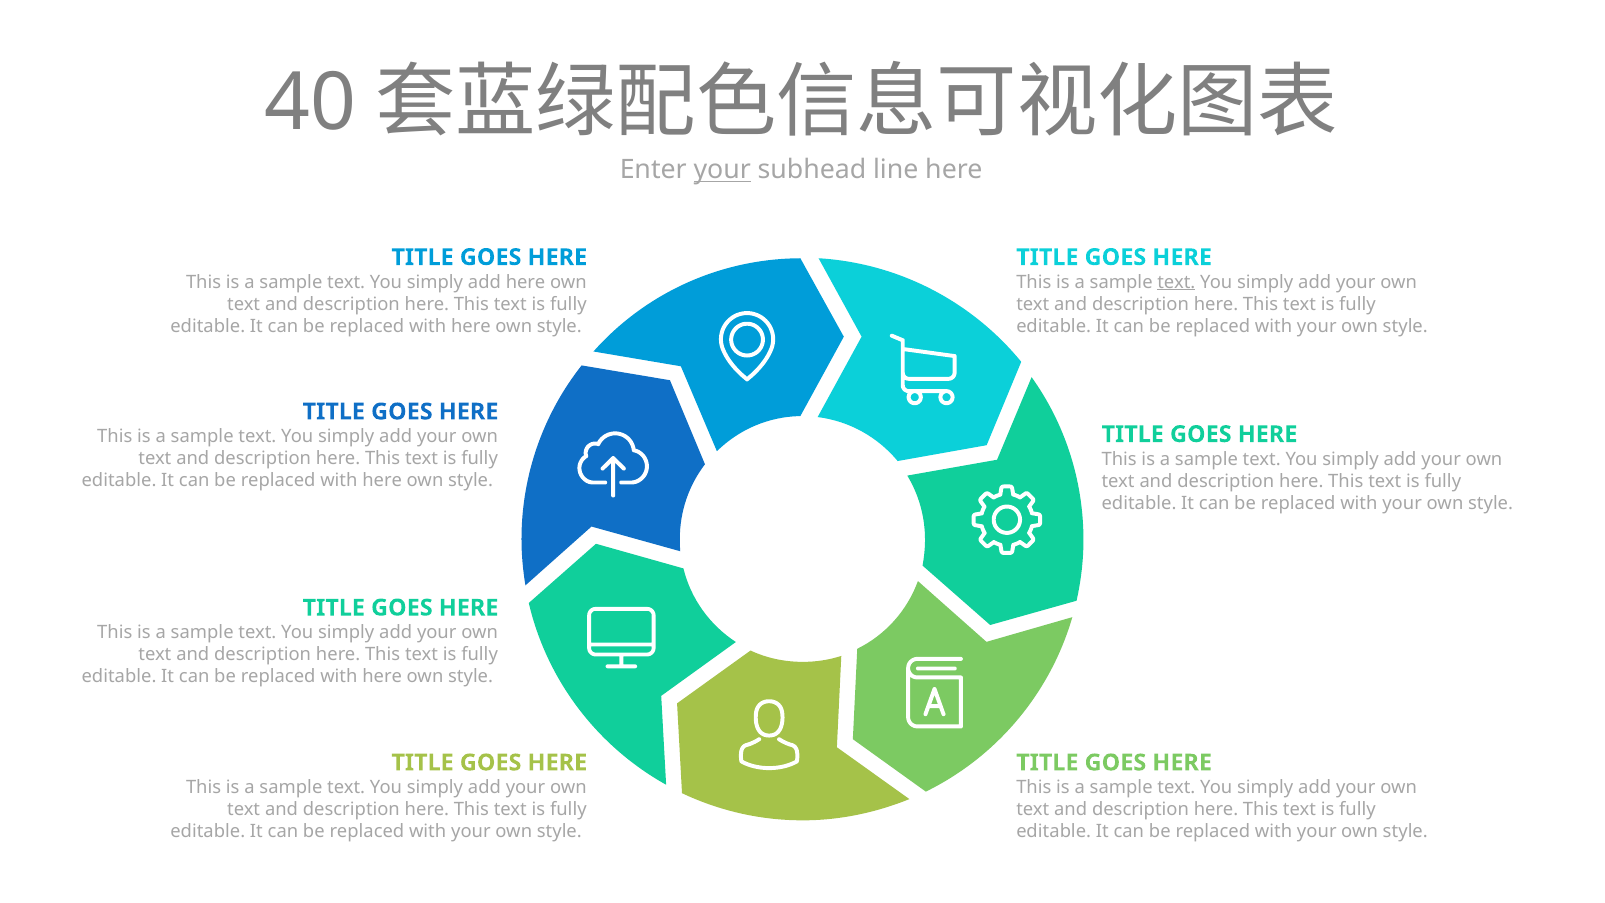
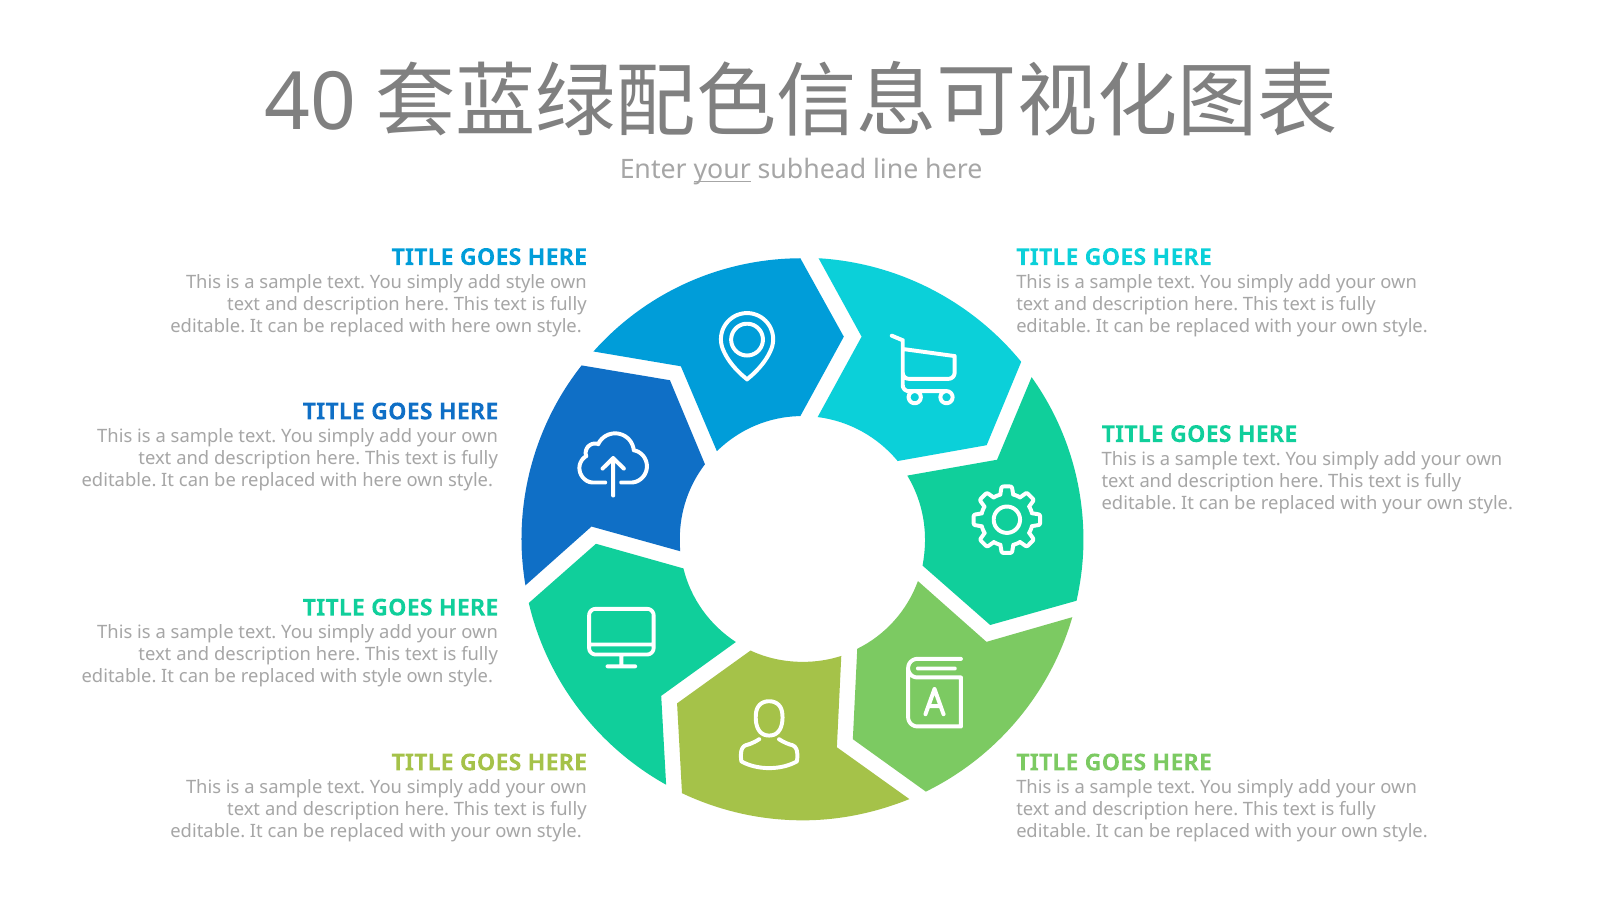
add here: here -> style (526, 282)
text underline: present -> none (1176, 282)
here: here -> style (382, 677)
